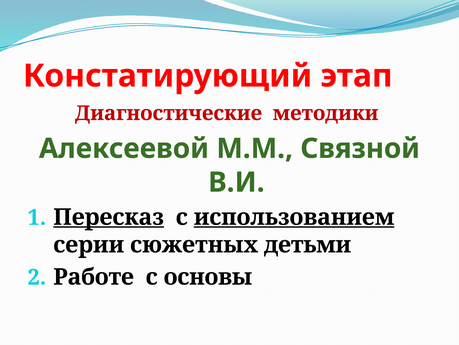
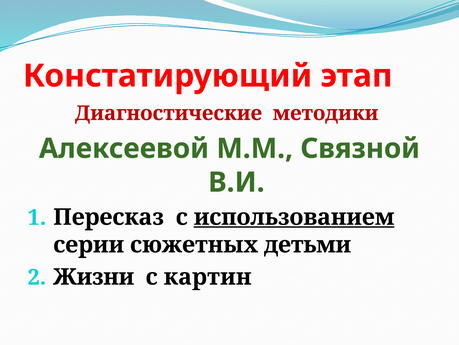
Пересказ underline: present -> none (109, 217)
Работе: Работе -> Жизни (94, 276)
основы: основы -> картин (208, 276)
